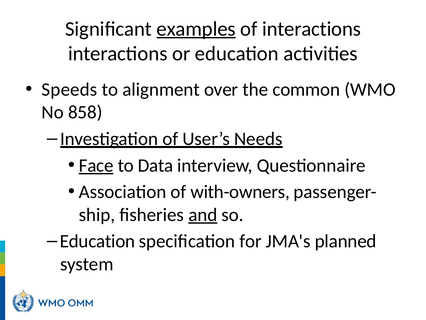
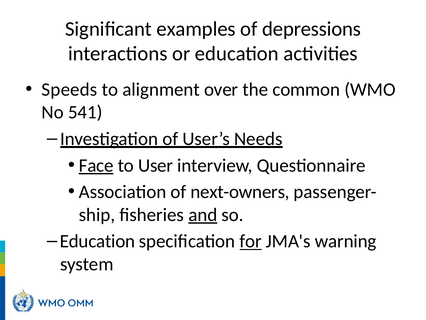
examples underline: present -> none (196, 29)
of interactions: interactions -> depressions (312, 29)
858: 858 -> 541 (85, 112)
Data: Data -> User (156, 165)
with-owners: with-owners -> next-owners (240, 192)
for underline: none -> present (251, 241)
planned: planned -> warning (346, 241)
